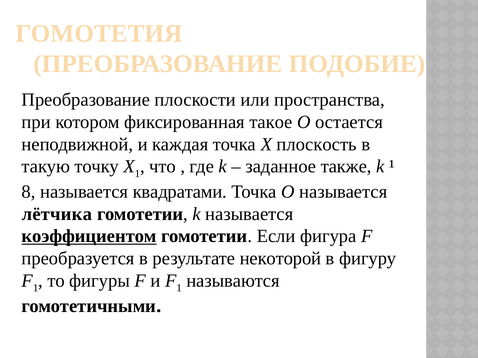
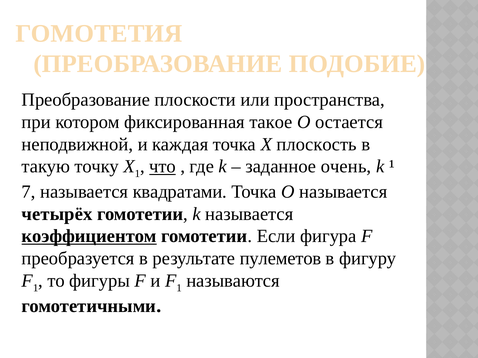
что underline: none -> present (163, 167)
также: также -> очень (346, 167)
8: 8 -> 7 (29, 192)
лётчика: лётчика -> четырёх (57, 214)
некоторой: некоторой -> пулеметов (281, 259)
